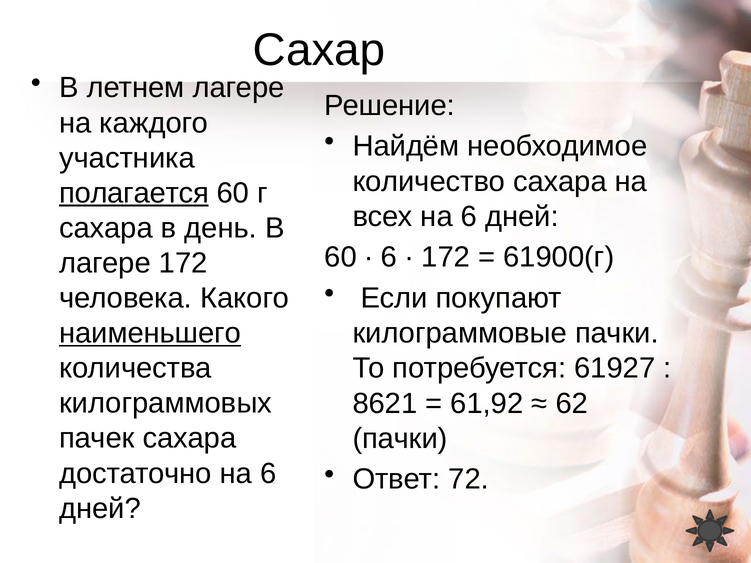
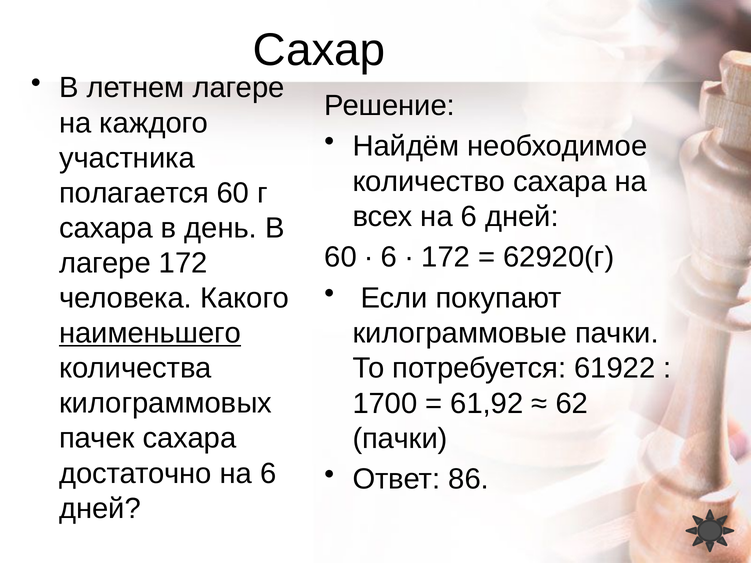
полагается underline: present -> none (134, 193)
61900(г: 61900(г -> 62920(г (559, 257)
61927: 61927 -> 61922 (615, 368)
8621: 8621 -> 1700 (385, 404)
72: 72 -> 86 (469, 480)
